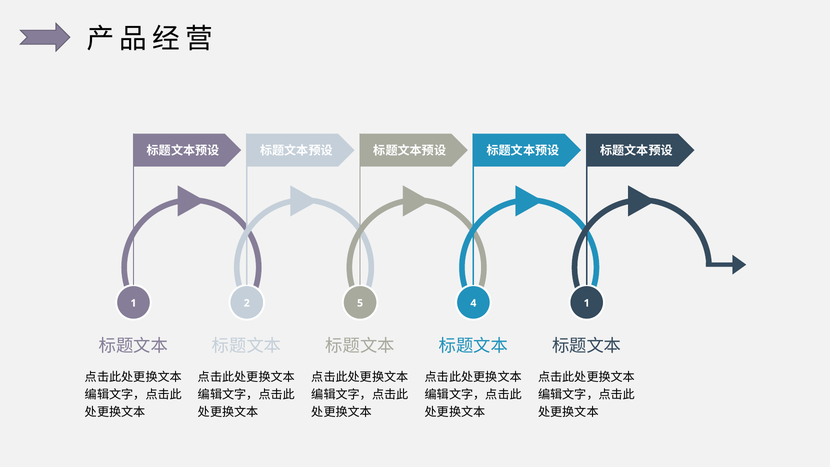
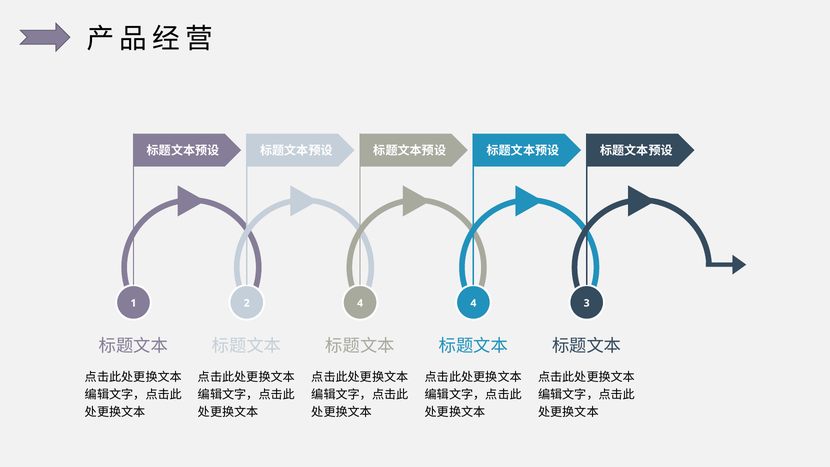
2 5: 5 -> 4 (360, 303)
4 1: 1 -> 3 (587, 303)
